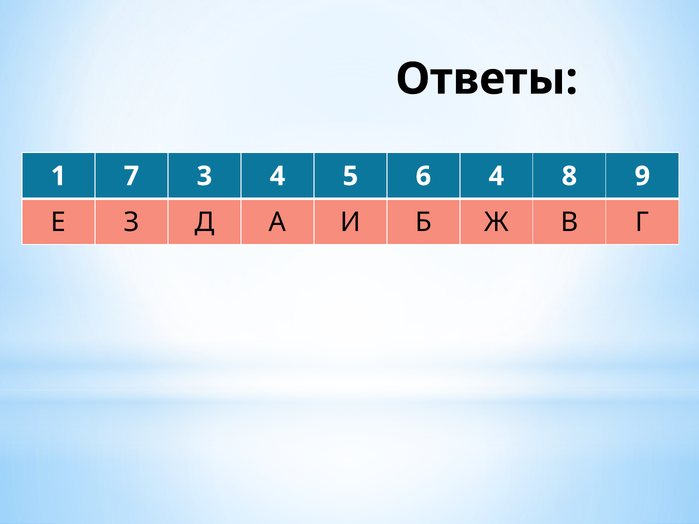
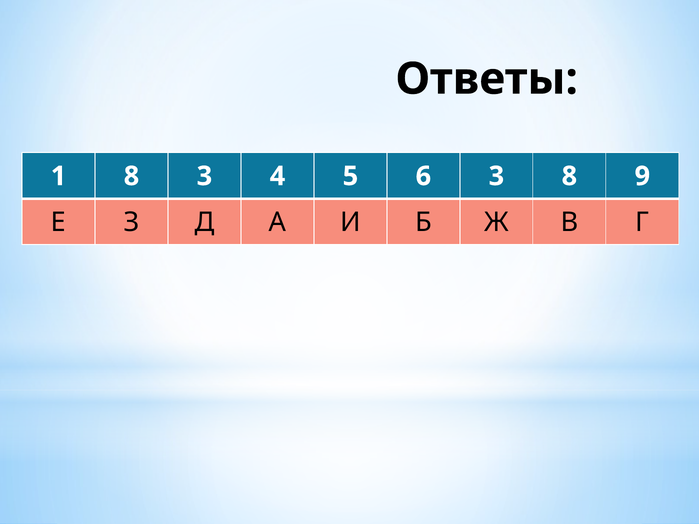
1 7: 7 -> 8 (131, 176)
6 4: 4 -> 3 (496, 176)
